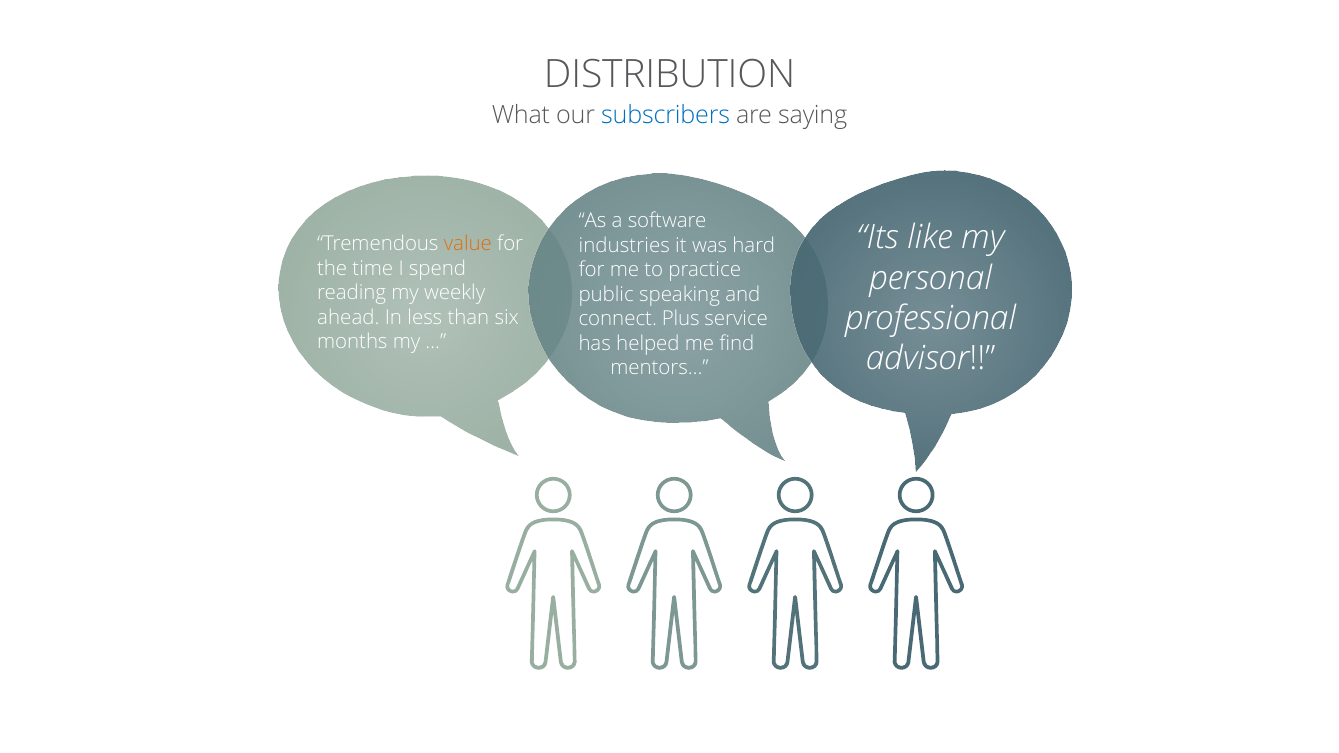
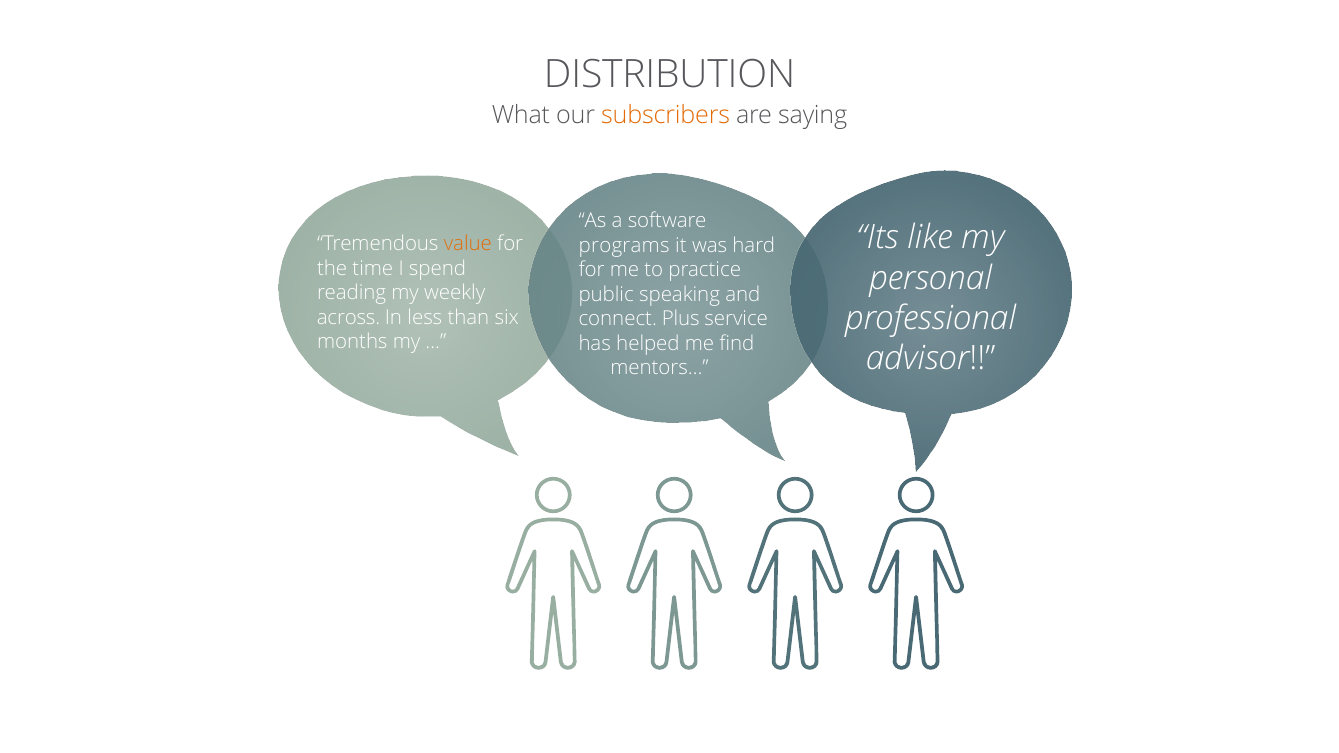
subscribers colour: blue -> orange (666, 115)
industries: industries -> programs (624, 246)
ahead: ahead -> across (348, 317)
